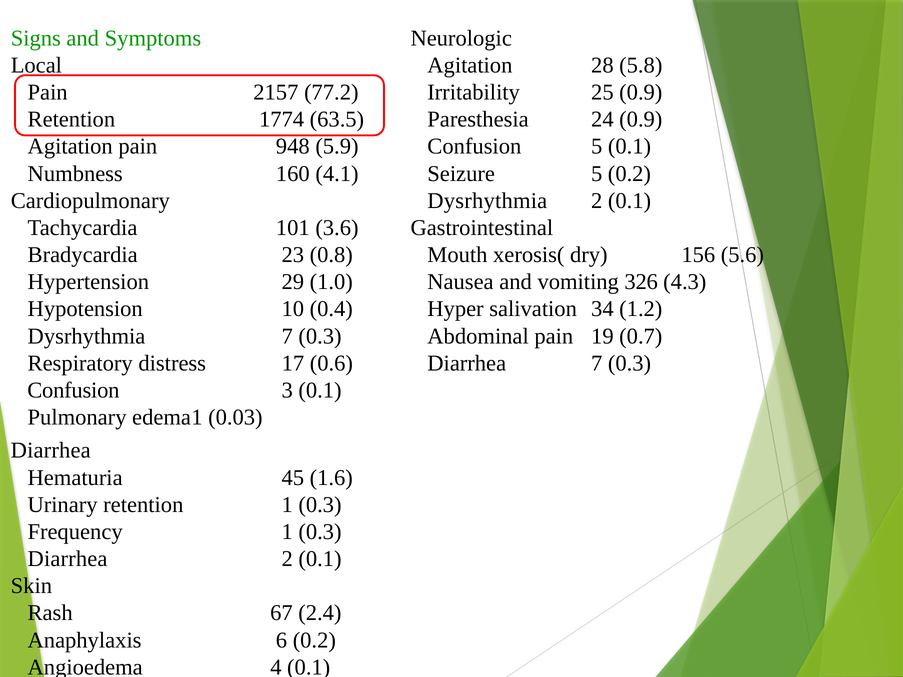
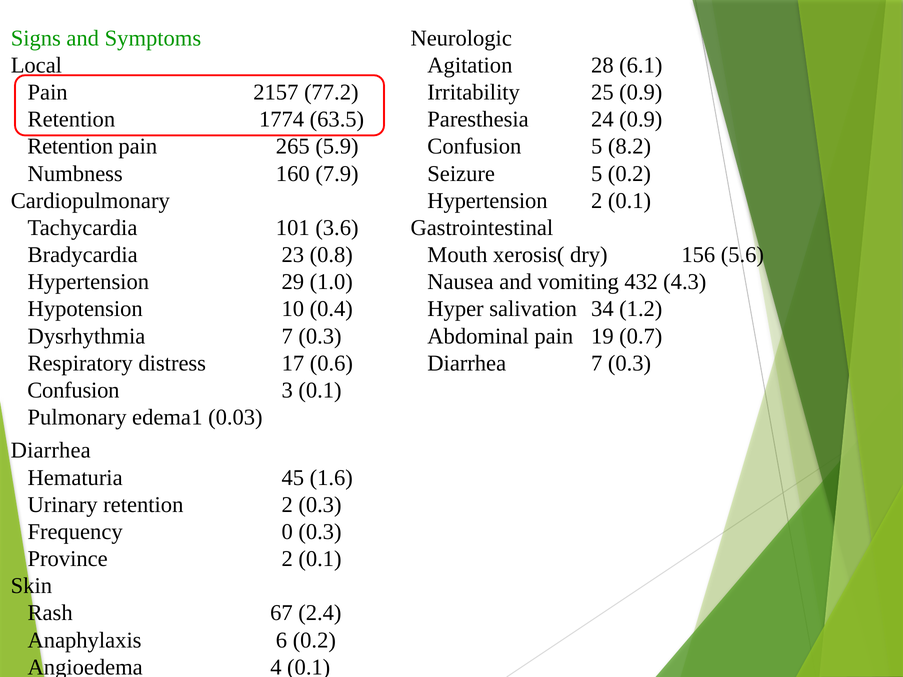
5.8: 5.8 -> 6.1 (641, 65)
Agitation: Agitation -> Retention (70, 147)
948: 948 -> 265 (293, 147)
5 0.1: 0.1 -> 8.2 (630, 147)
4.1: 4.1 -> 7.9 (337, 174)
Dysrhythmia: Dysrhythmia -> Hypertension (487, 201)
326: 326 -> 432 (641, 282)
retention 1: 1 -> 2 (287, 505)
Frequency 1: 1 -> 0 (287, 532)
Diarrhea: Diarrhea -> Province (68, 559)
